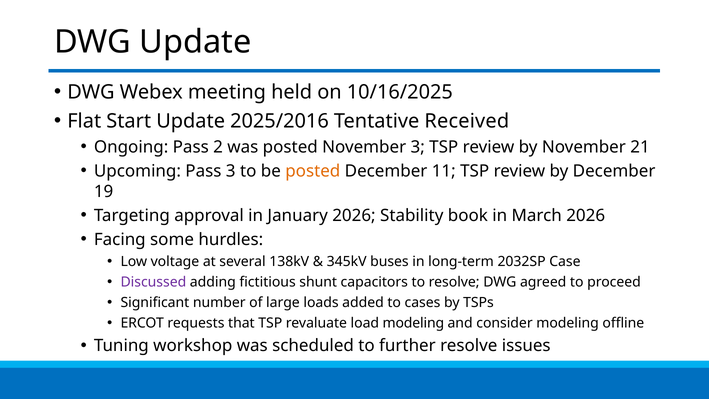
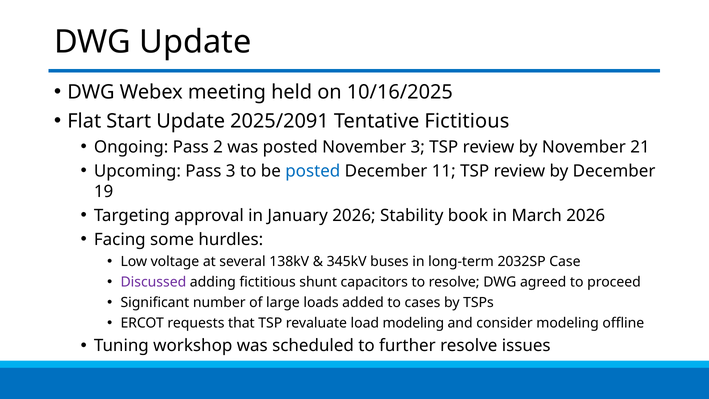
2025/2016: 2025/2016 -> 2025/2091 (279, 121)
Tentative Received: Received -> Fictitious (467, 121)
posted colour: orange -> blue (313, 171)
